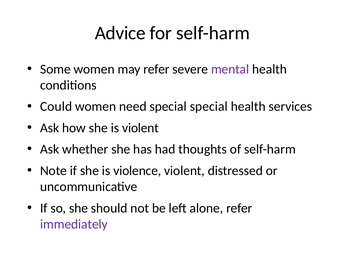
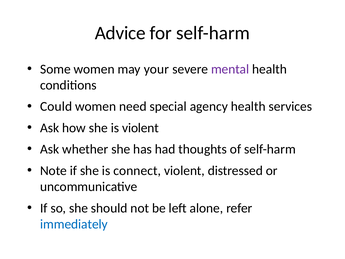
may refer: refer -> your (156, 69)
special special: special -> agency (209, 106)
violence: violence -> connect (137, 170)
immediately colour: purple -> blue (74, 224)
